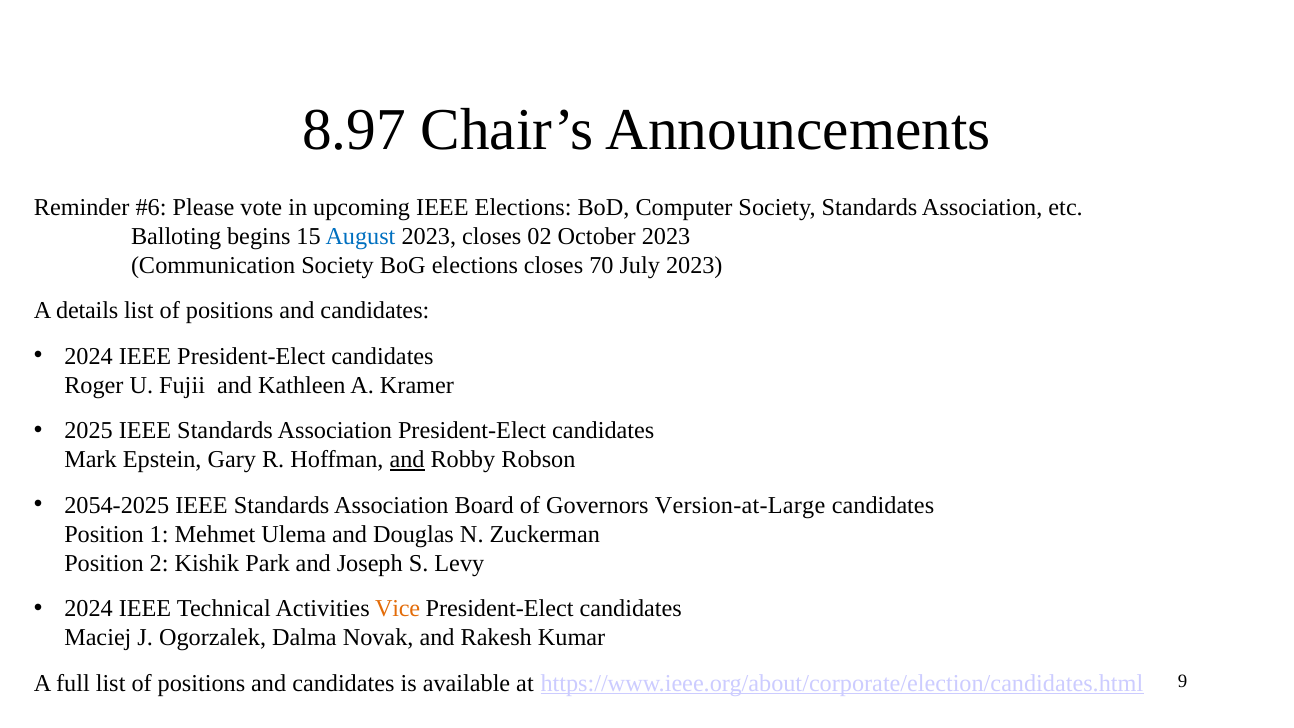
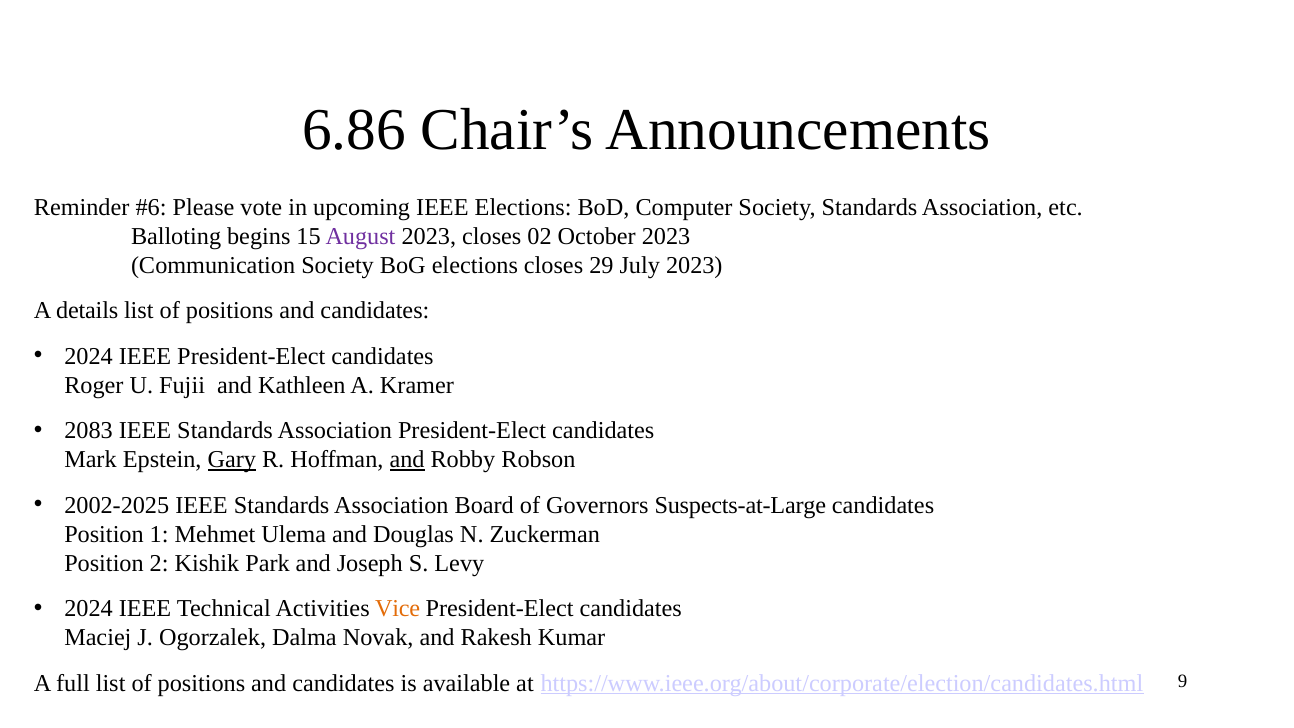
8.97: 8.97 -> 6.86 (354, 129)
August colour: blue -> purple (360, 237)
70: 70 -> 29 (601, 266)
2025: 2025 -> 2083 (89, 431)
Gary underline: none -> present (232, 460)
2054-2025: 2054-2025 -> 2002-2025 (117, 505)
Version-at-Large: Version-at-Large -> Suspects-at-Large (740, 505)
